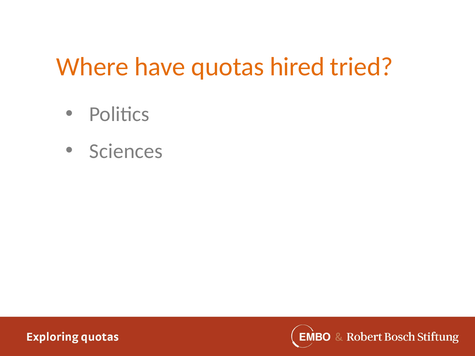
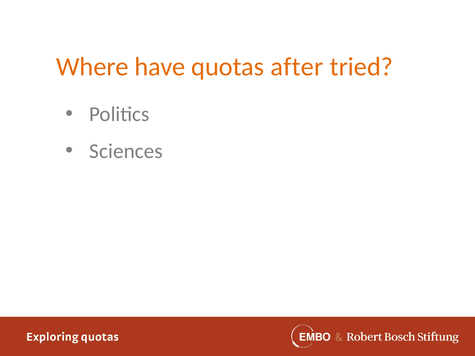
hired: hired -> after (297, 67)
